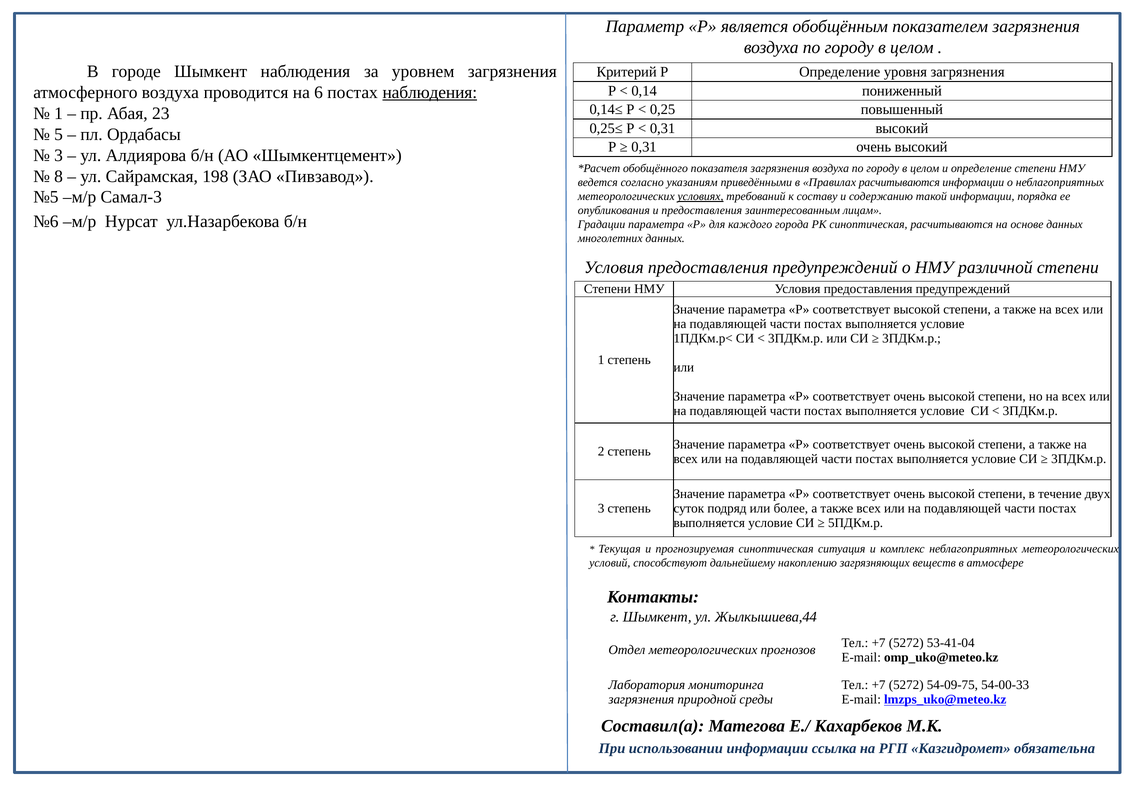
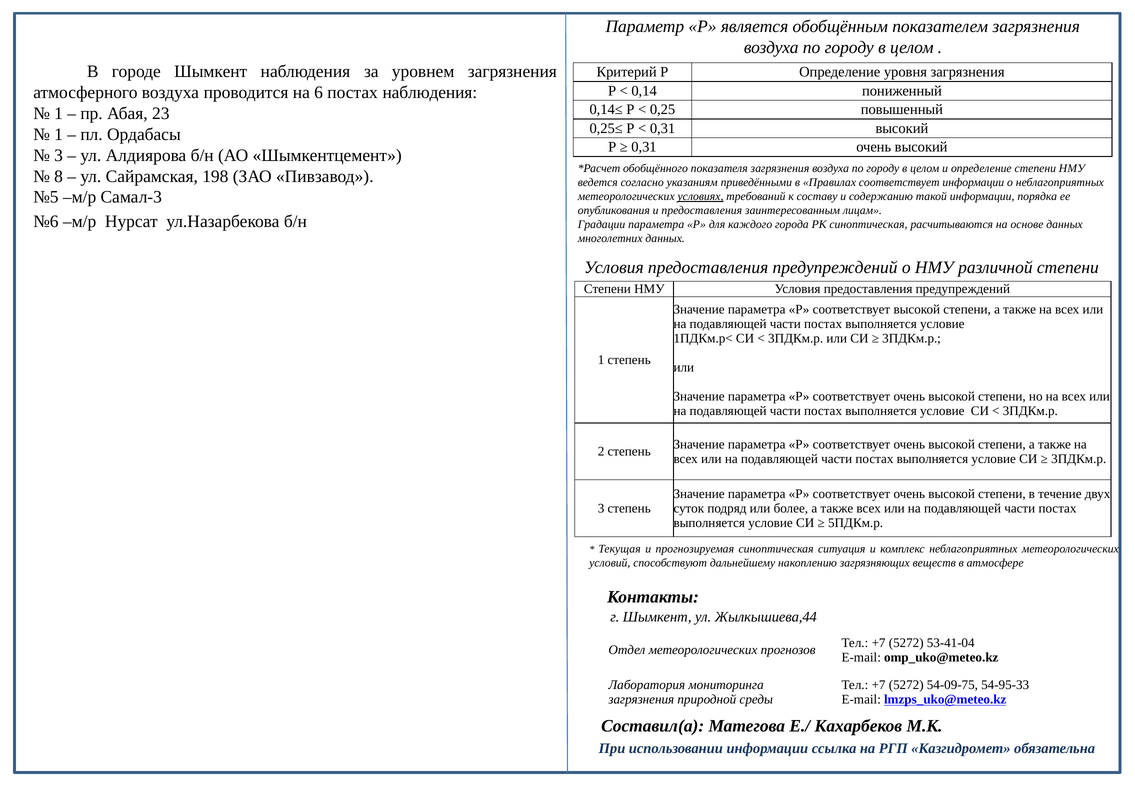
наблюдения underline: present -> none (430, 92)
5: 5 -> 1 (59, 134)
Правилах расчитываются: расчитываются -> соответствует (899, 182)
54-00-33: 54-00-33 -> 54-95-33 (1005, 685)
